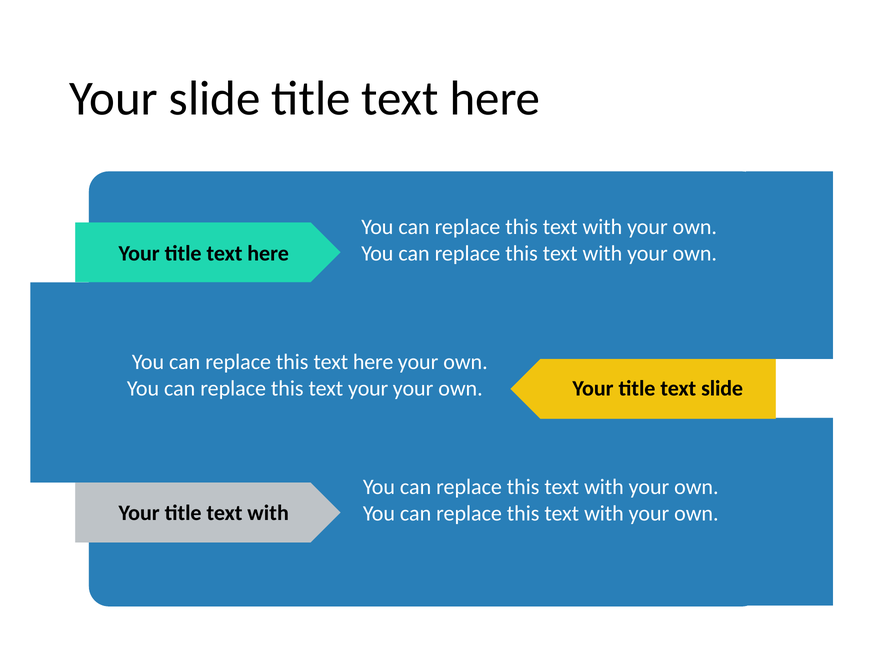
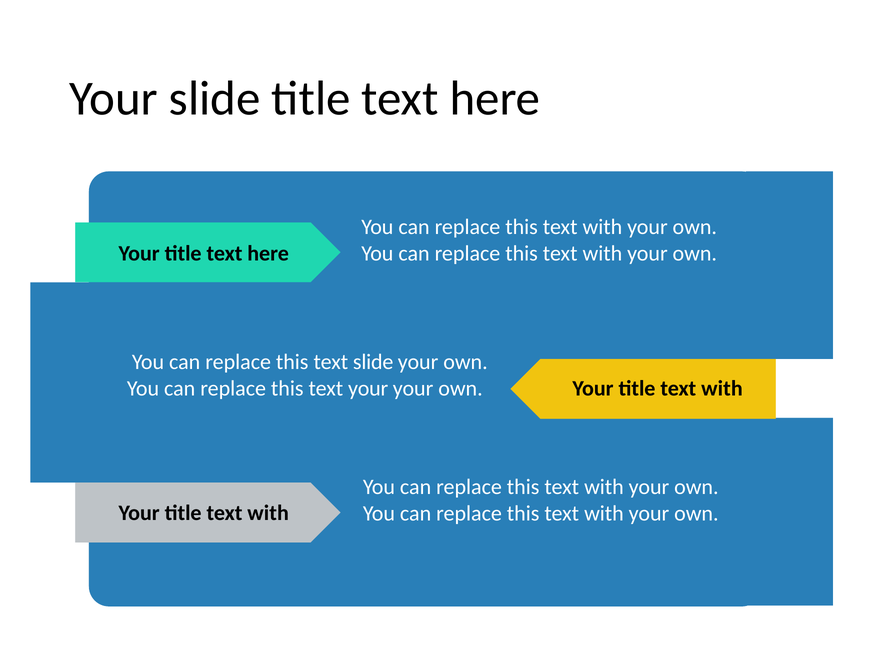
this text here: here -> slide (373, 362)
slide: slide -> with (722, 389)
